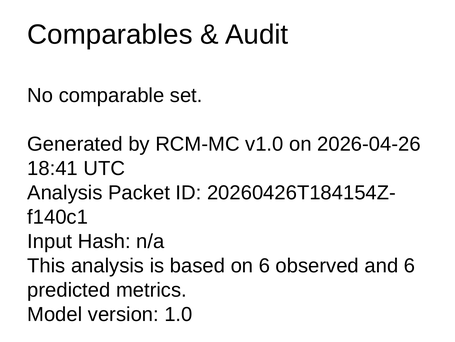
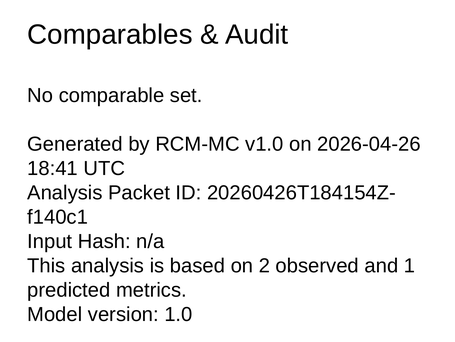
on 6: 6 -> 2 (264, 265)
and 6: 6 -> 1 (410, 265)
